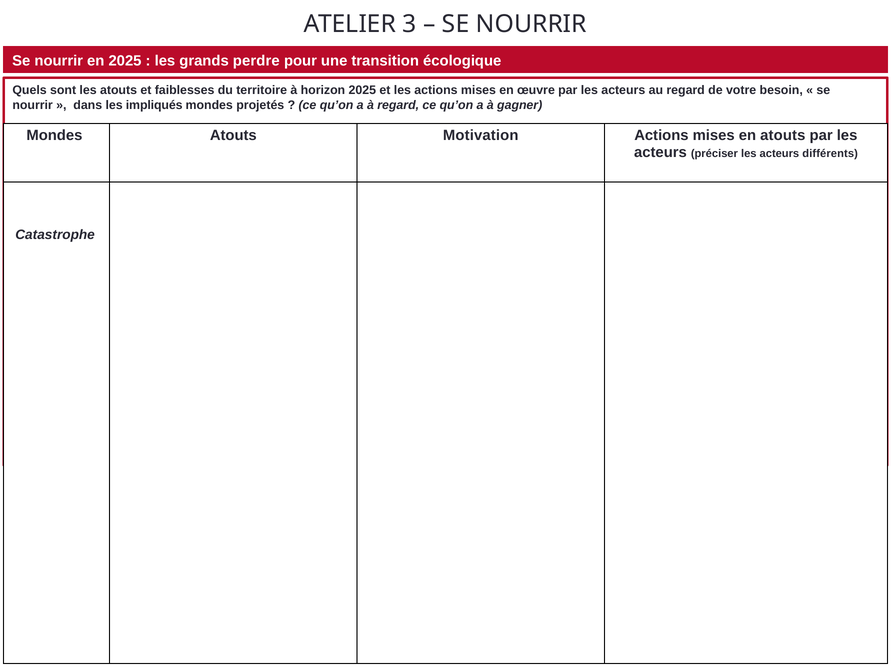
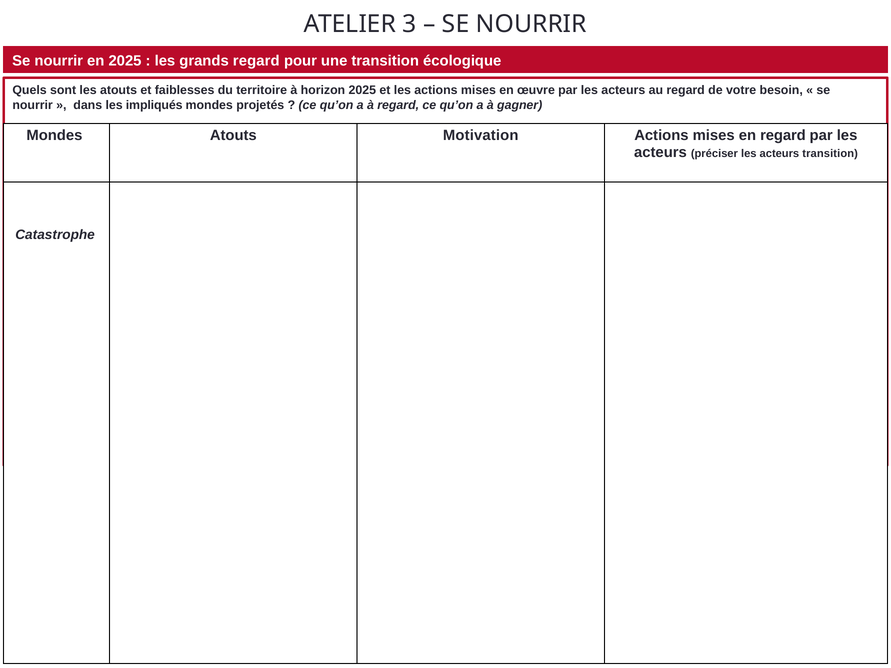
grands perdre: perdre -> regard (256, 61)
en atouts: atouts -> regard (783, 136)
acteurs différents: différents -> transition (830, 153)
